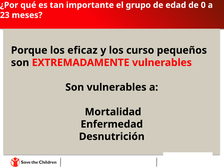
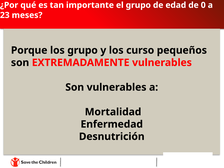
los eficaz: eficaz -> grupo (83, 50)
